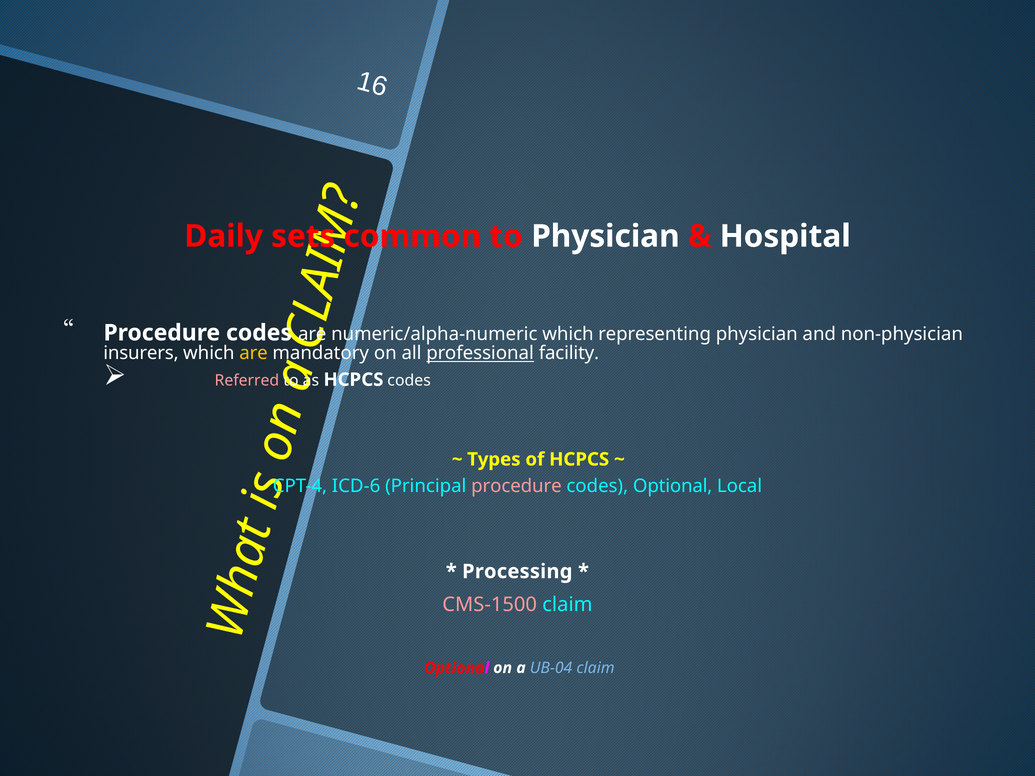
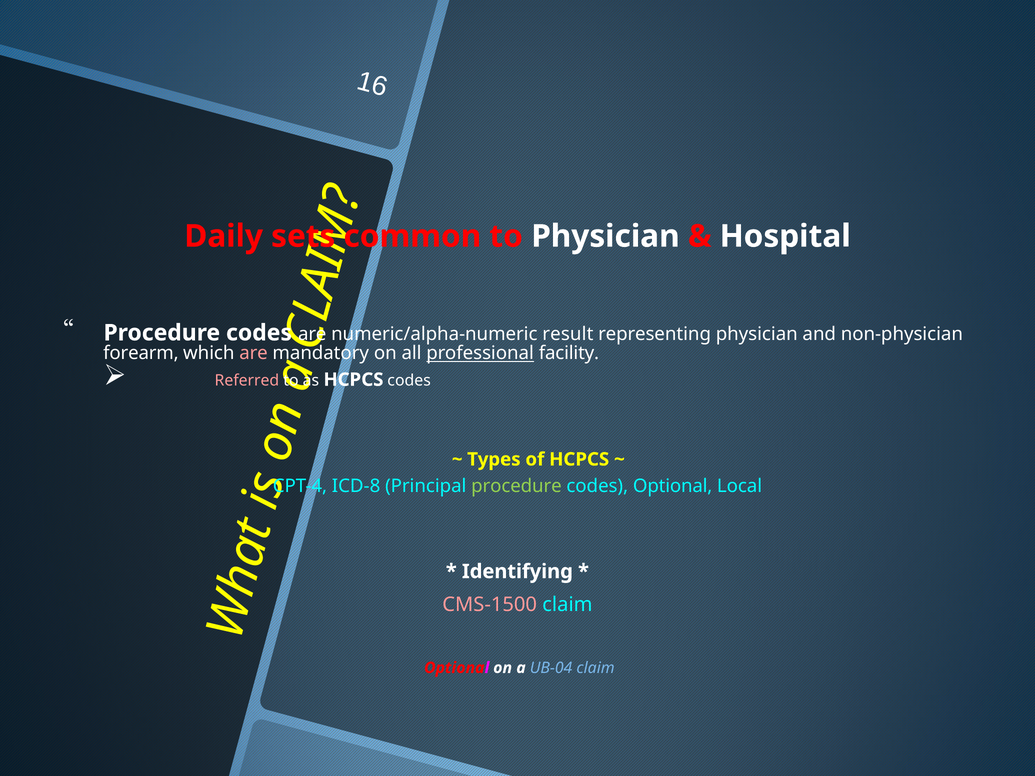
numeric/alpha-numeric which: which -> result (568, 334)
insurers: insurers -> forearm (141, 353)
are colour: yellow -> pink (254, 353)
ICD-6: ICD-6 -> ICD-8 (356, 486)
procedure colour: pink -> light green (516, 486)
Processing: Processing -> Identifying (517, 572)
